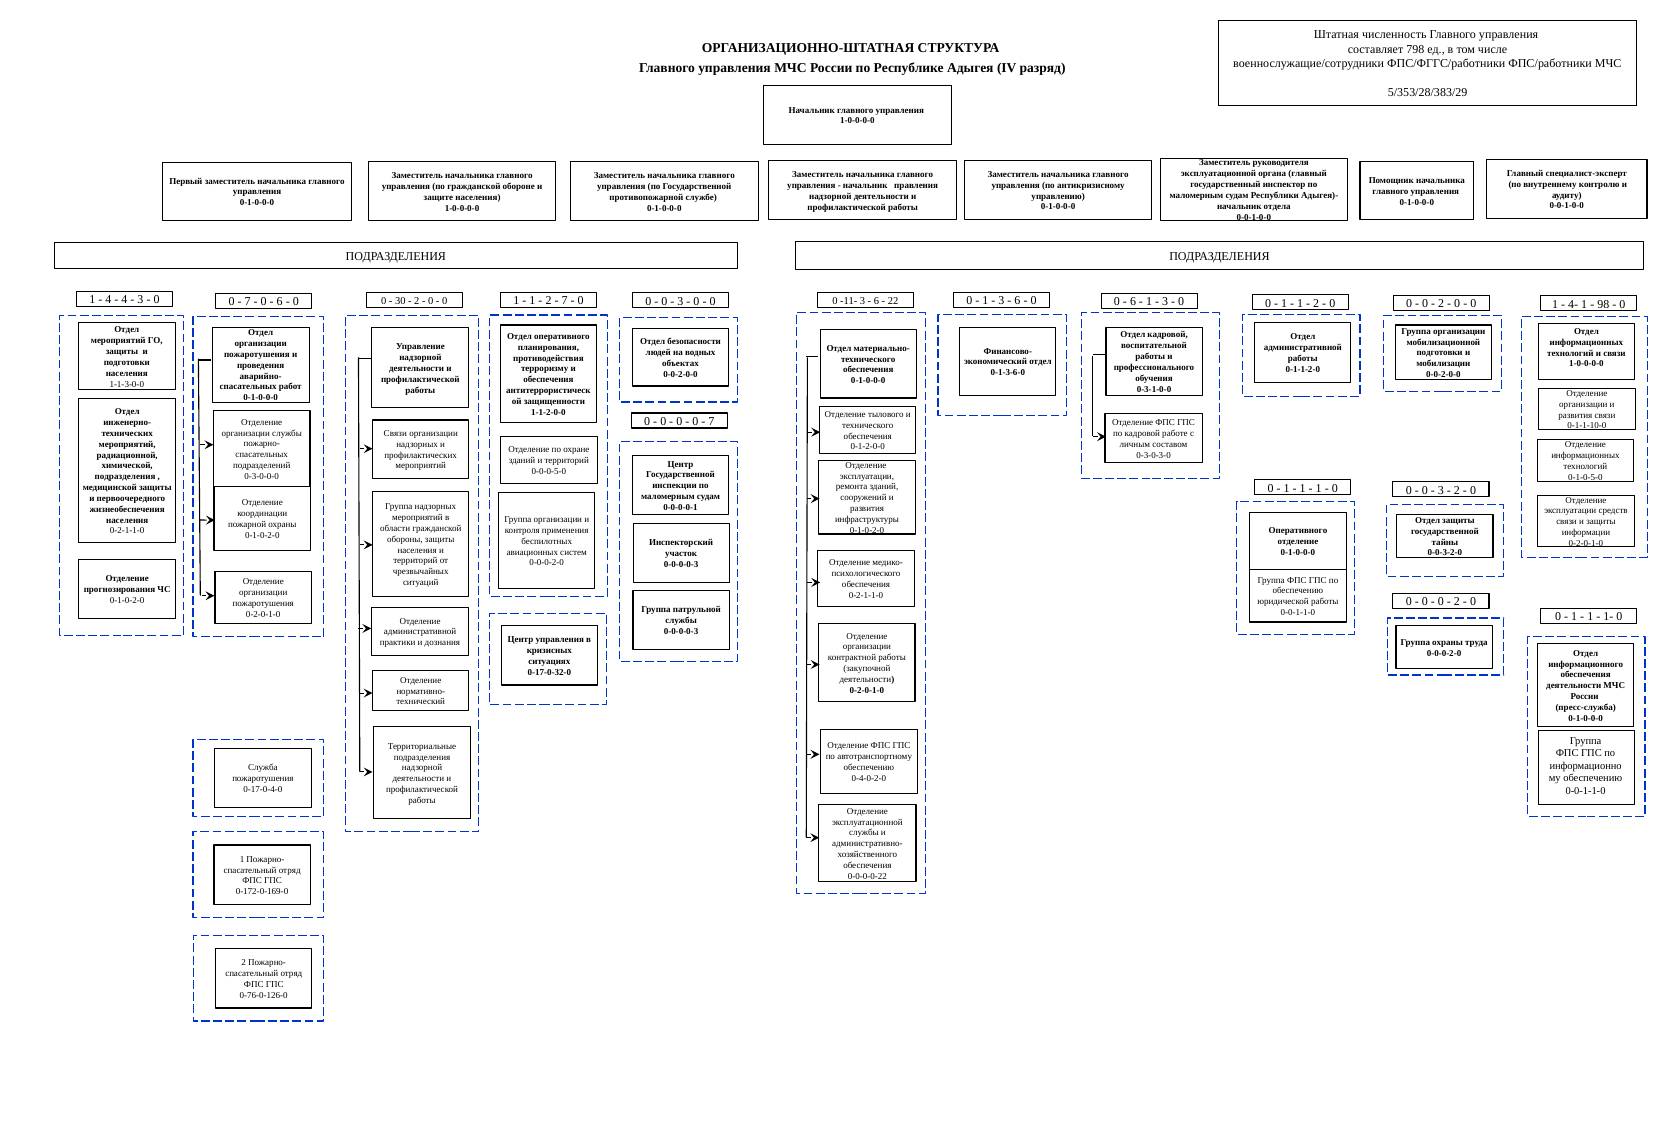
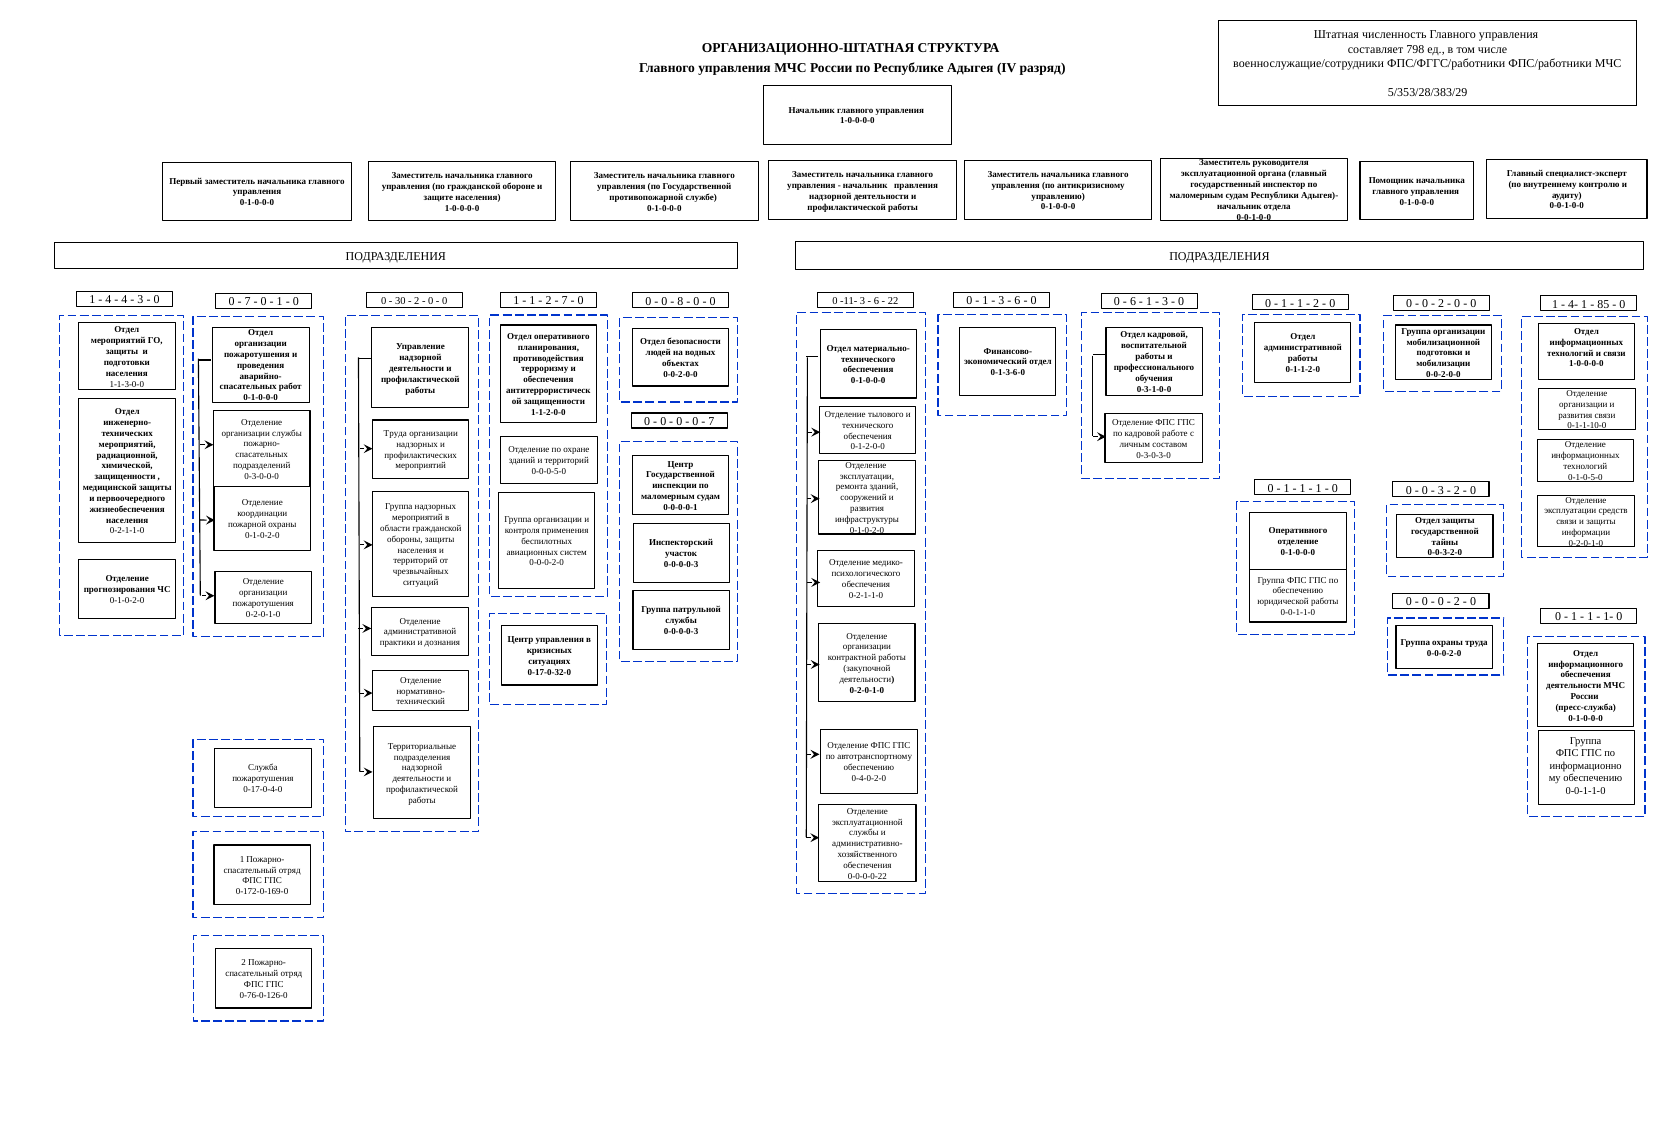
6: 6 -> 1 (280, 302)
3: 3 -> 8 (680, 301)
98: 98 -> 85 (1603, 304)
Связи: Связи -> Труда (395, 434)
подразделения: подразделения -> защищенности (125, 477)
